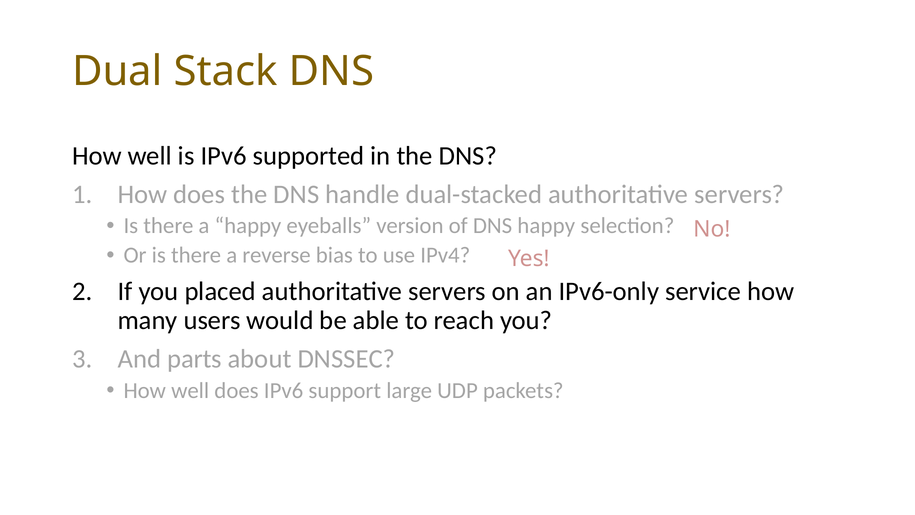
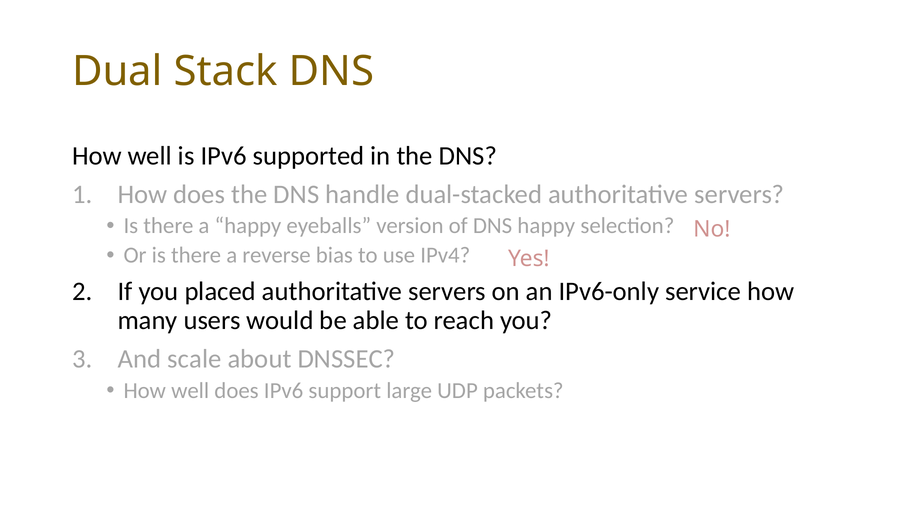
parts: parts -> scale (194, 359)
